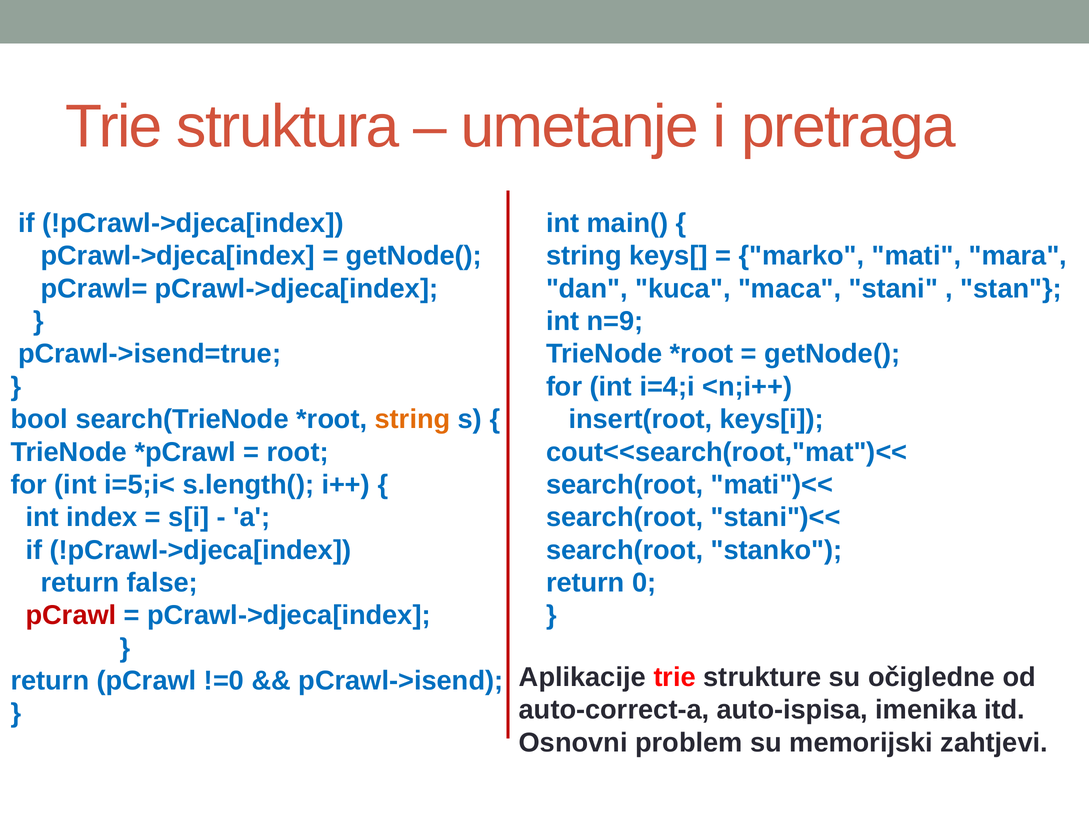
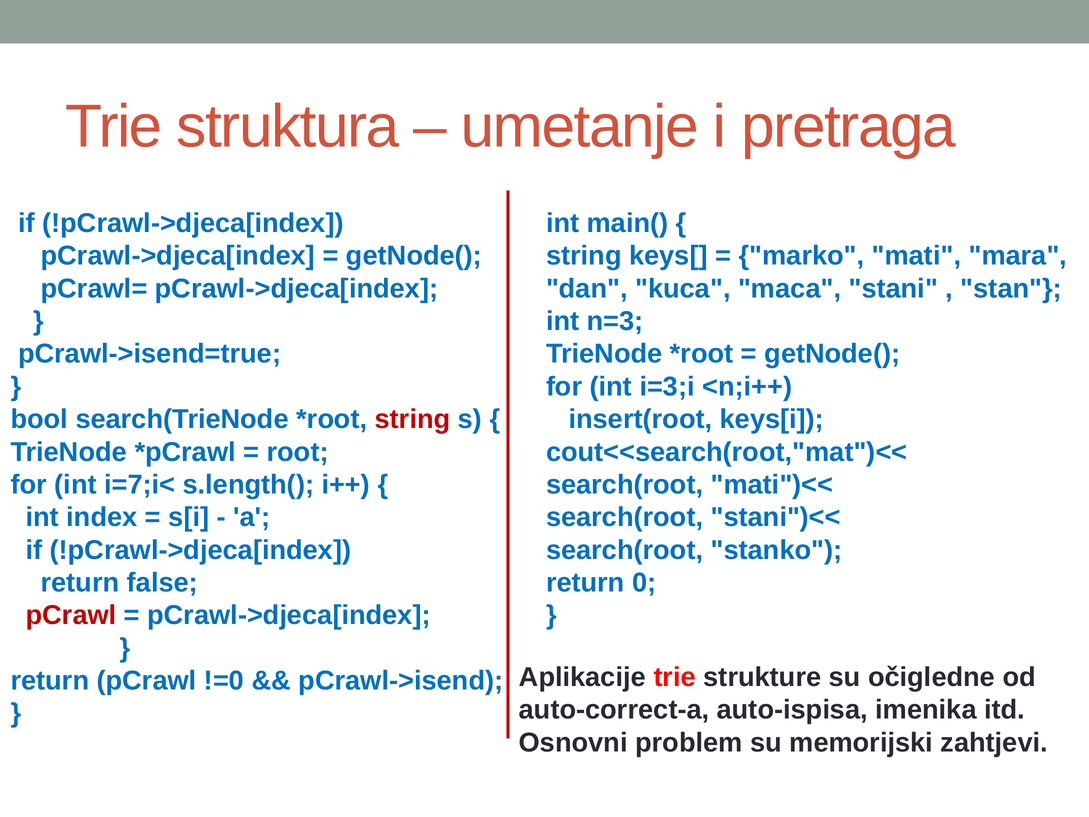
n=9: n=9 -> n=3 (615, 321)
i=4;i: i=4;i -> i=3;i (667, 387)
string colour: orange -> red (413, 419)
i=5;i<: i=5;i< -> i=7;i< (140, 485)
